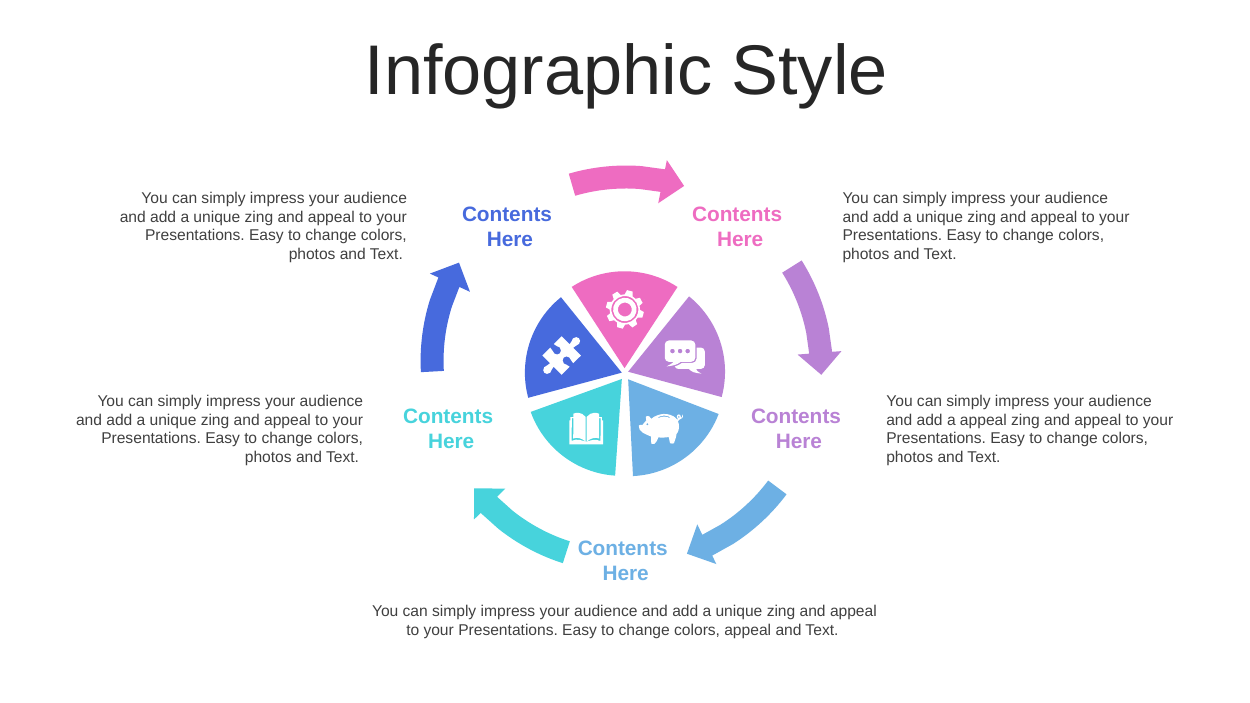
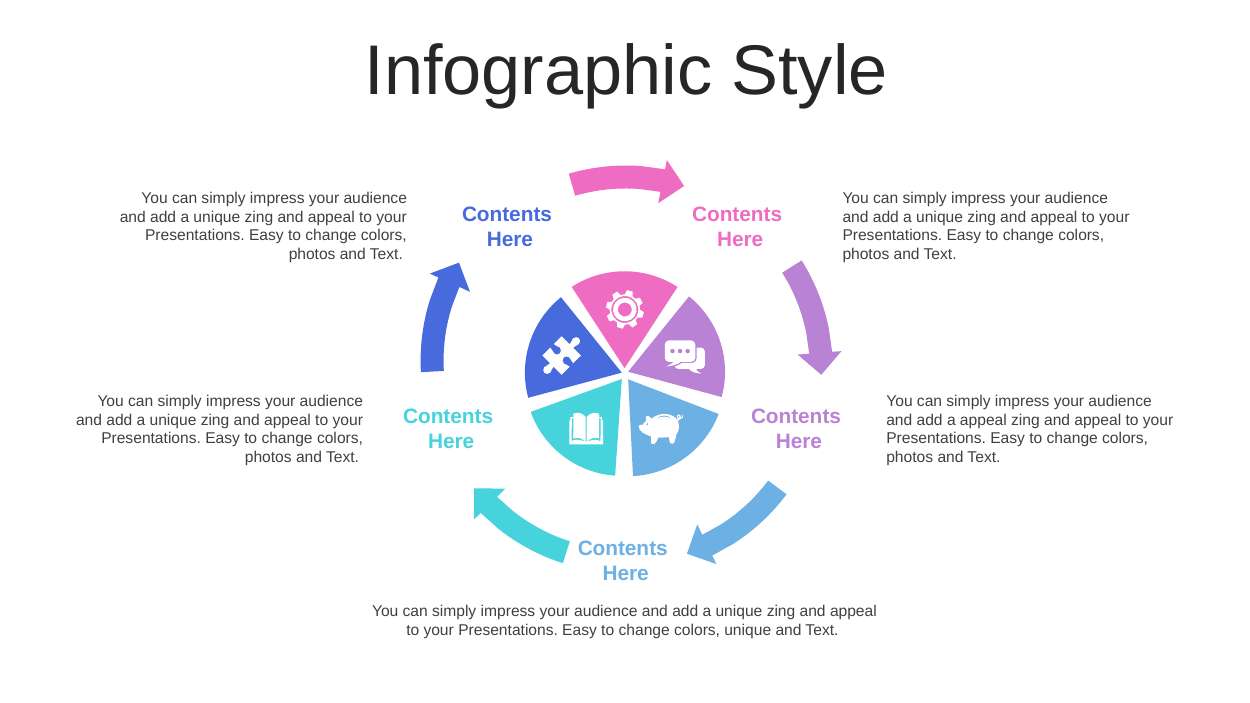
colors appeal: appeal -> unique (748, 630)
